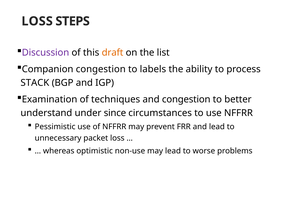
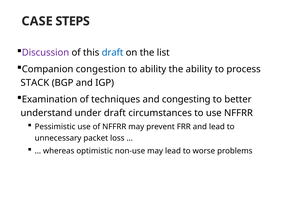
LOSS: LOSS -> CASE (37, 21)
draft colour: orange -> blue (113, 53)
to labels: labels -> ability (153, 69)
and congestion: congestion -> congesting (186, 99)
under since: since -> draft (115, 113)
